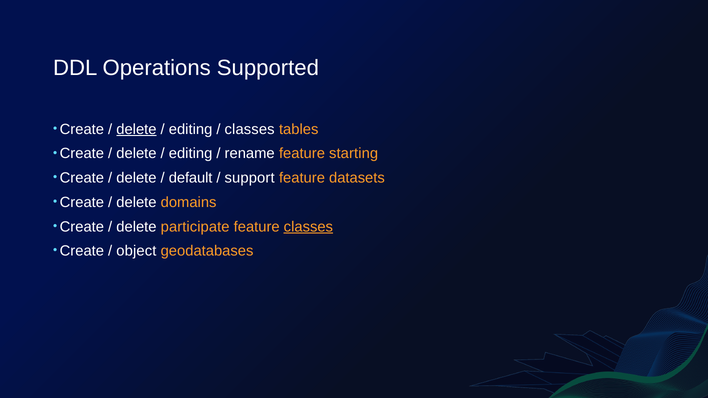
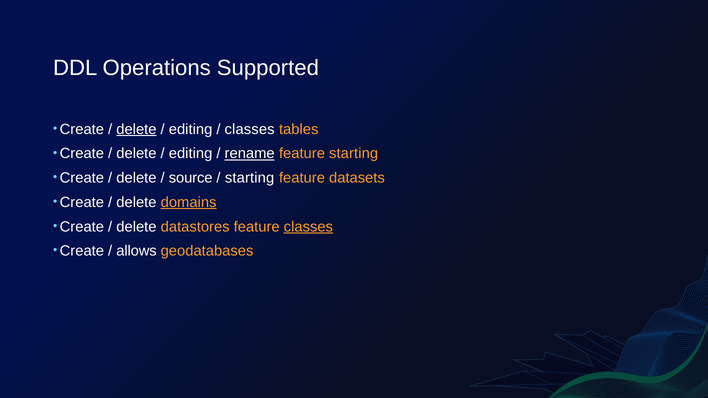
rename underline: none -> present (250, 154)
default: default -> source (191, 178)
support: support -> starting (250, 178)
domains underline: none -> present (189, 202)
participate: participate -> datastores (195, 227)
object: object -> allows (136, 251)
